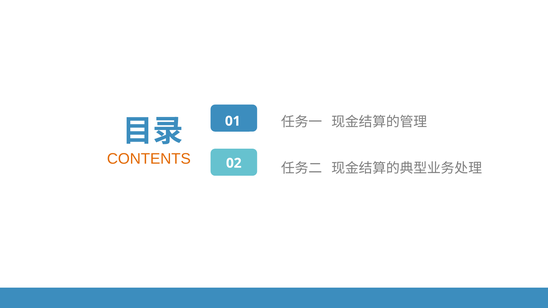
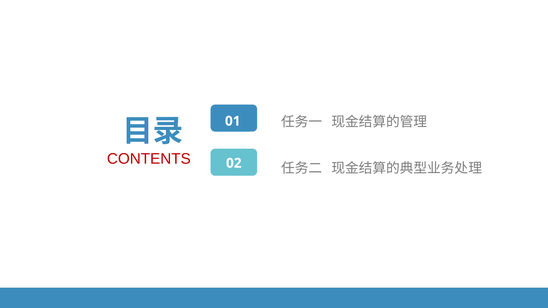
CONTENTS colour: orange -> red (149, 159)
